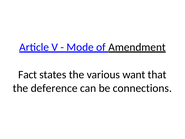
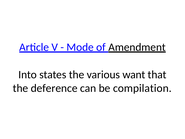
Fact: Fact -> Into (28, 74)
connections: connections -> compilation (142, 88)
